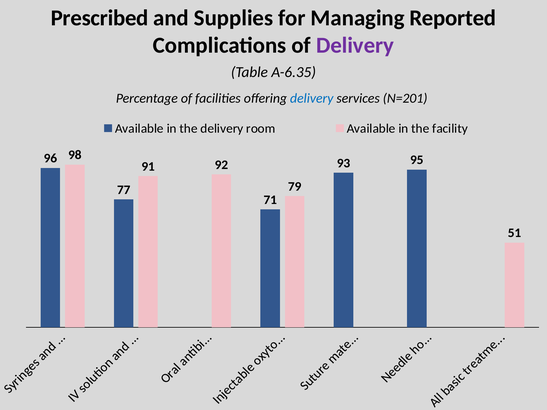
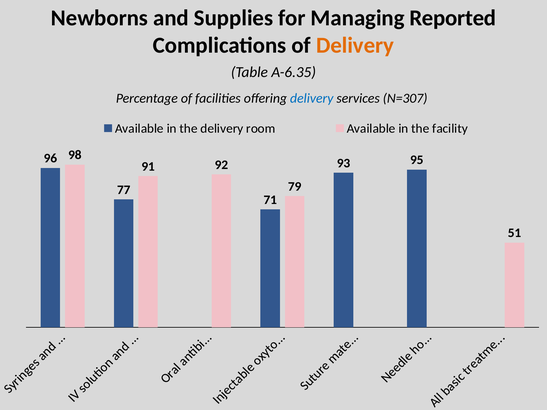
Prescribed: Prescribed -> Newborns (99, 18)
Delivery colour: purple -> orange (355, 45)
N=201: N=201 -> N=307 (405, 98)
